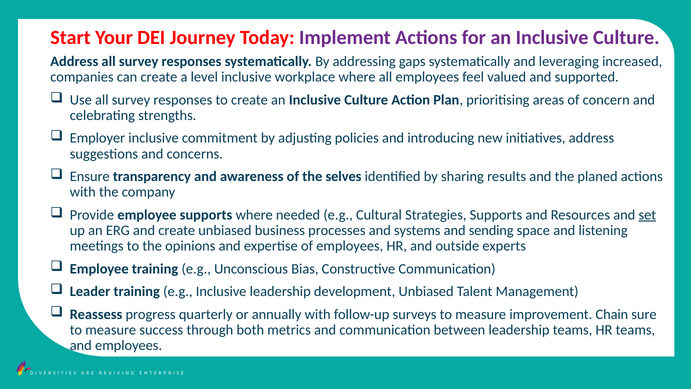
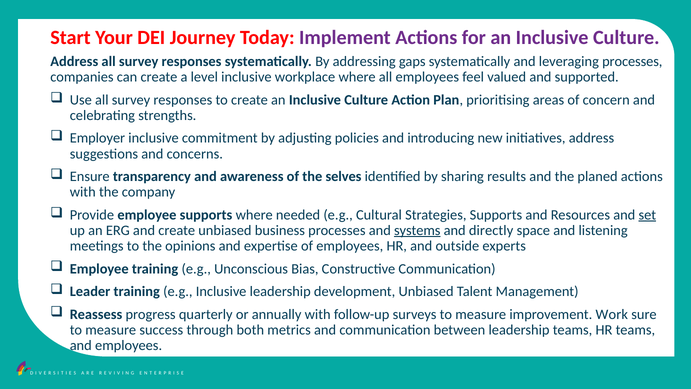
leveraging increased: increased -> processes (632, 61)
systems underline: none -> present (417, 230)
sending: sending -> directly (491, 230)
Chain: Chain -> Work (612, 314)
